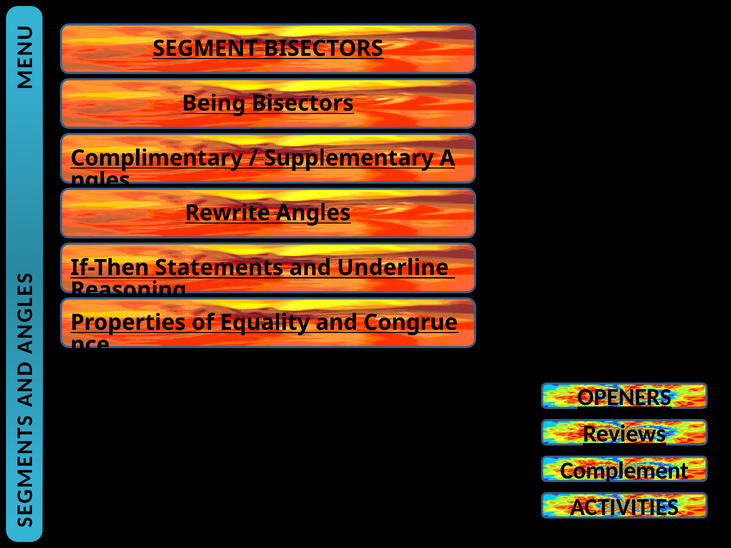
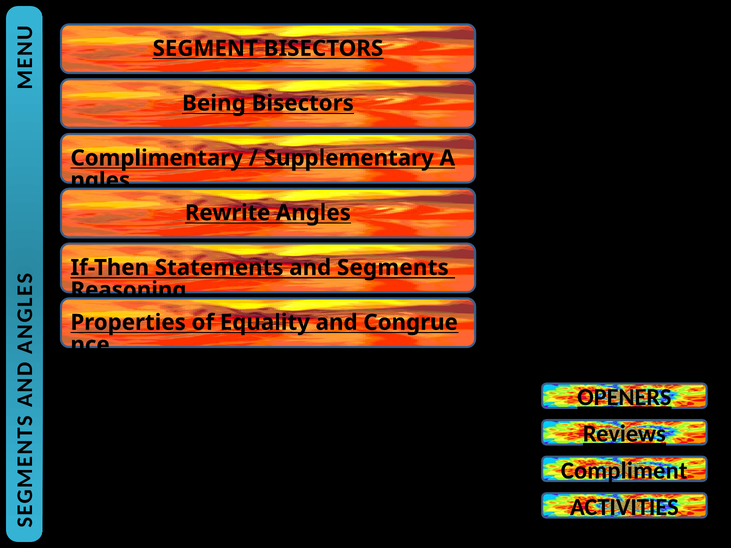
Underline: Underline -> Segments (393, 268)
Complement: Complement -> Compliment (624, 471)
